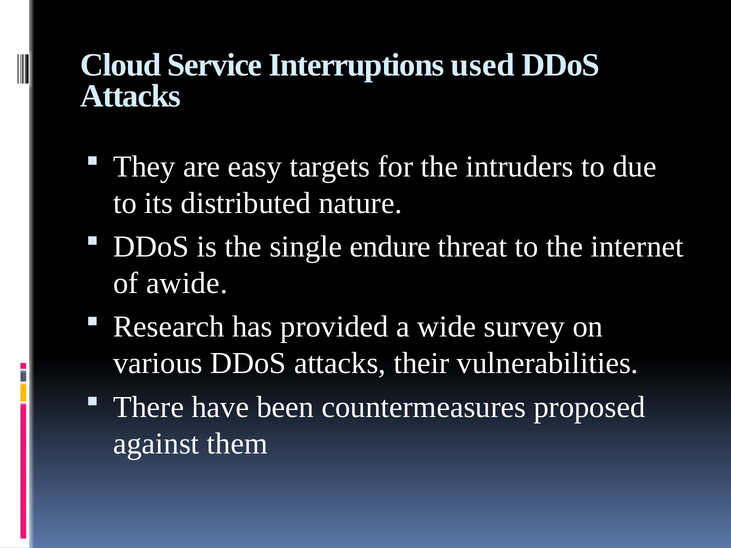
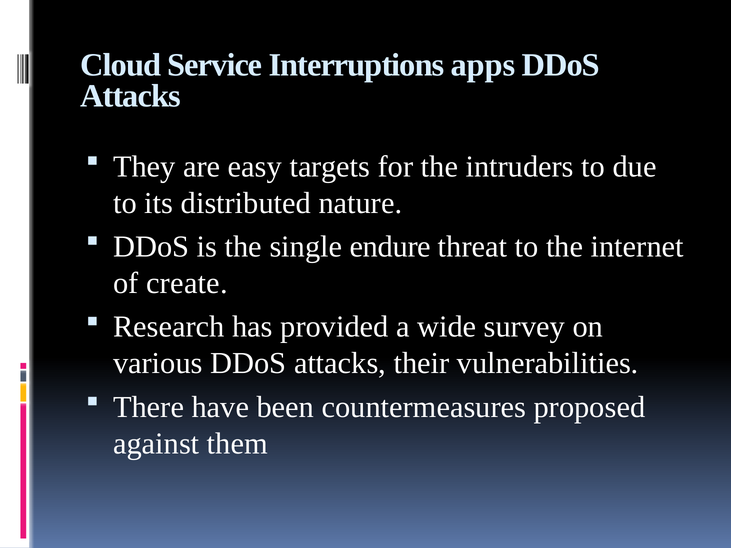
used: used -> apps (483, 65)
awide: awide -> create (187, 283)
